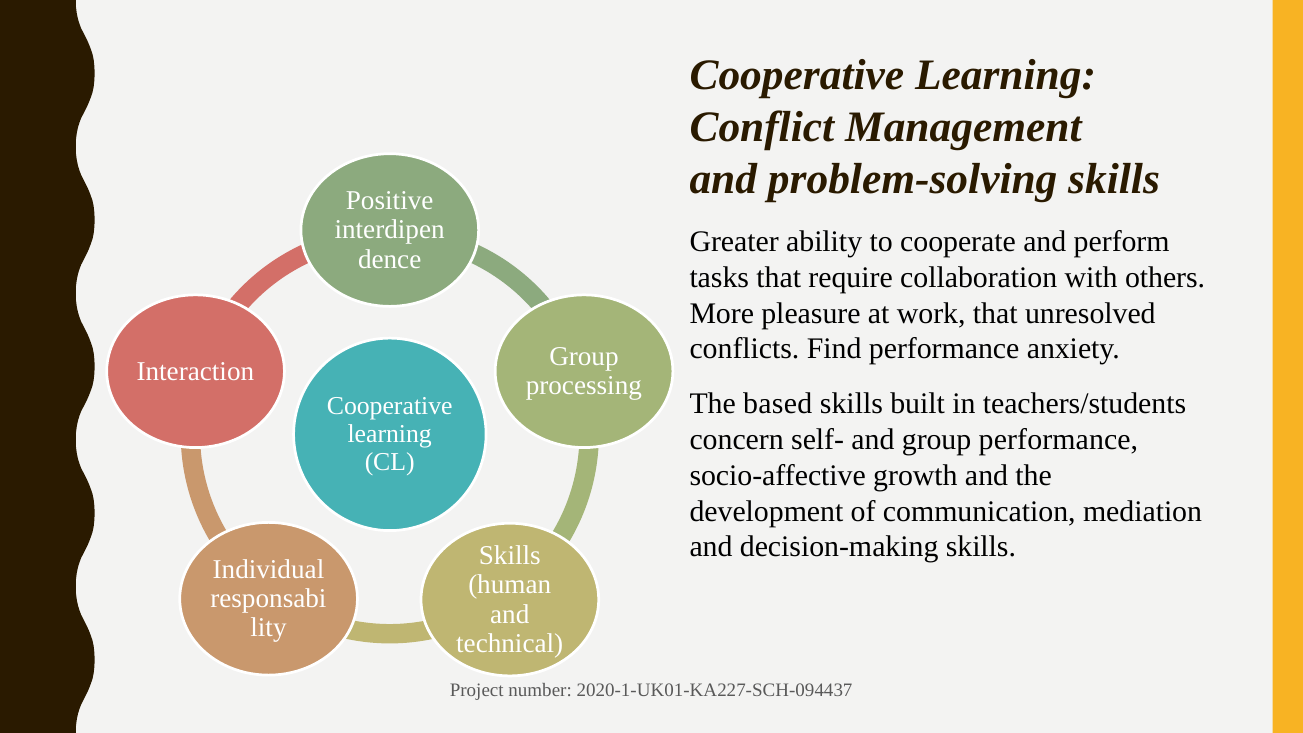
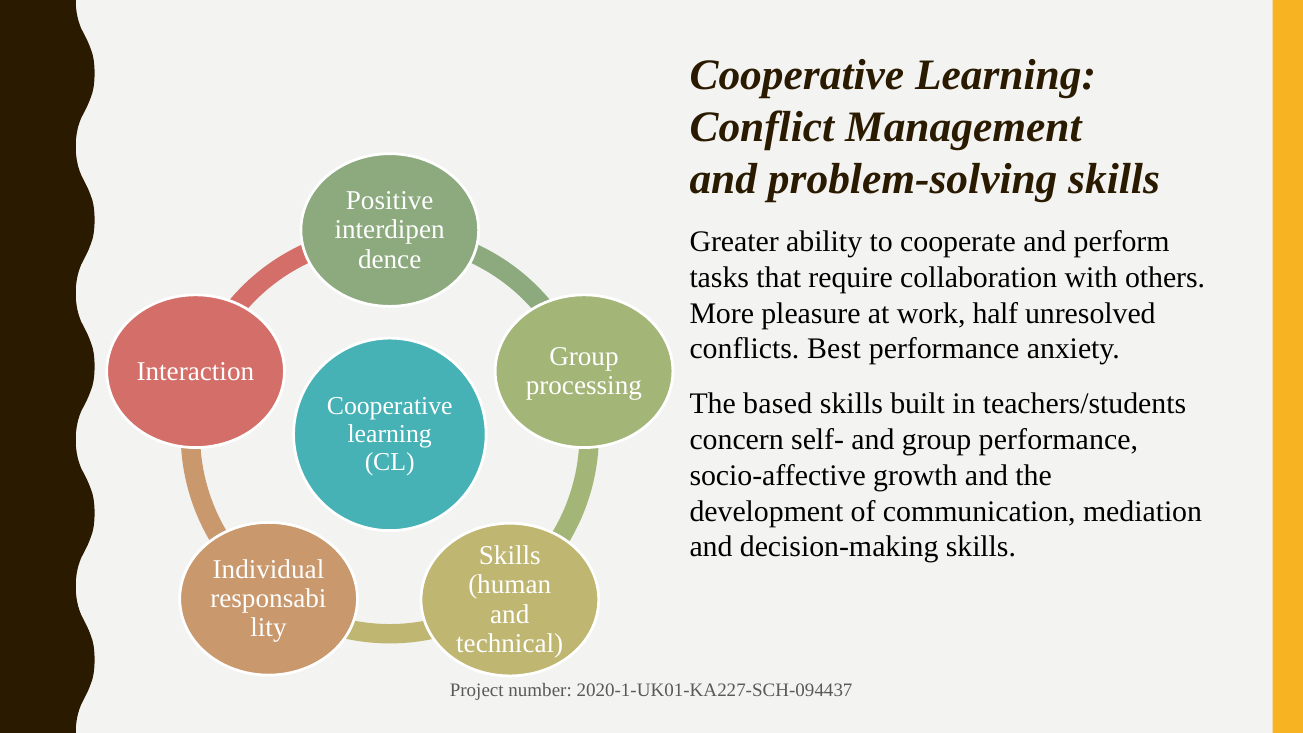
work that: that -> half (995, 313)
Find: Find -> Best (834, 349)
